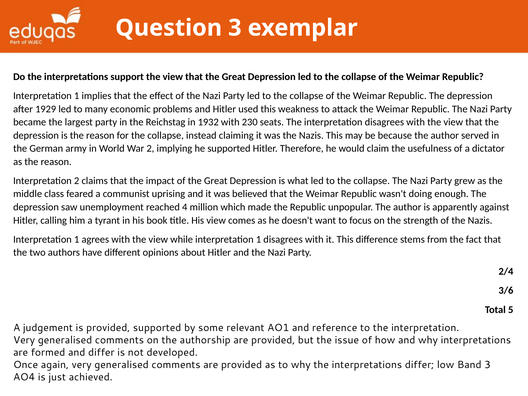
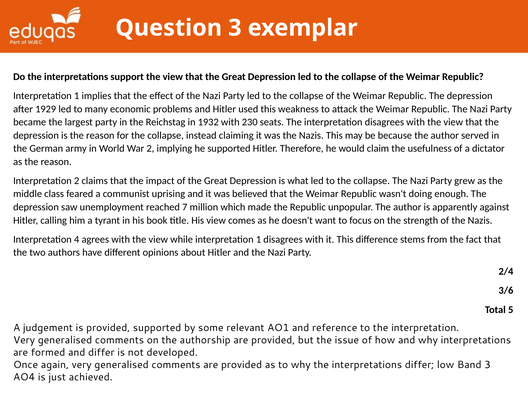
4: 4 -> 7 (185, 207)
1: 1 -> 4 (77, 239)
